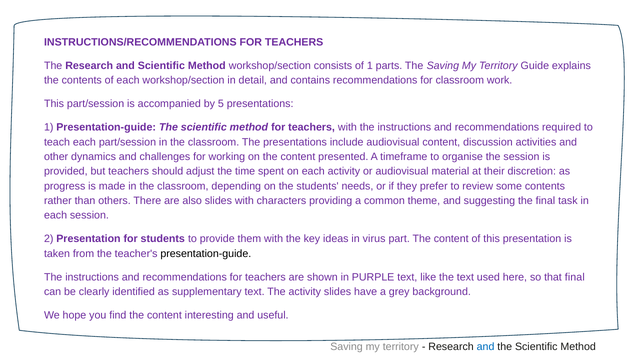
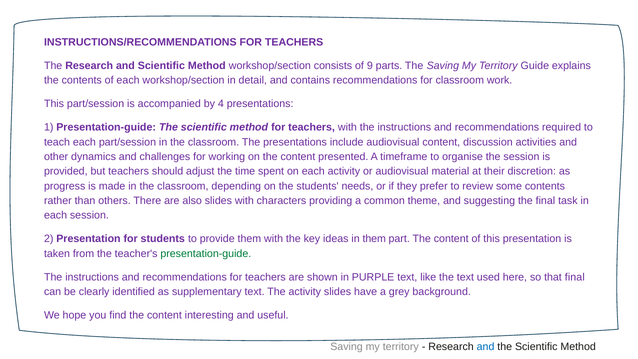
of 1: 1 -> 9 (370, 66)
5: 5 -> 4 (221, 104)
in virus: virus -> them (374, 239)
presentation-guide colour: black -> green (206, 254)
